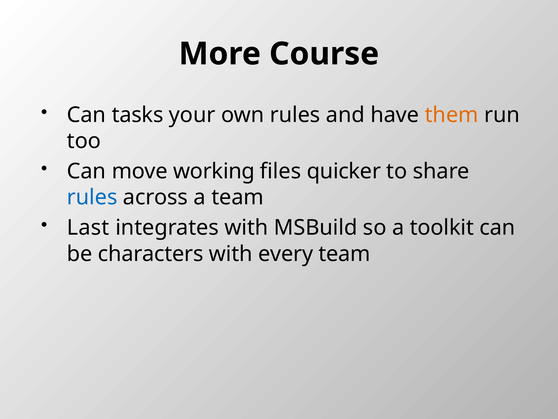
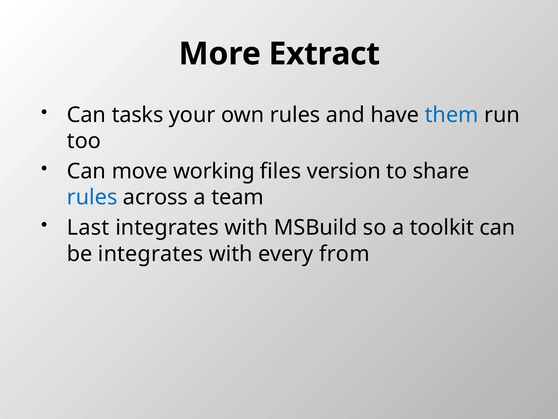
Course: Course -> Extract (324, 54)
them colour: orange -> blue (452, 115)
quicker: quicker -> version (344, 171)
be characters: characters -> integrates (151, 254)
every team: team -> from (344, 254)
